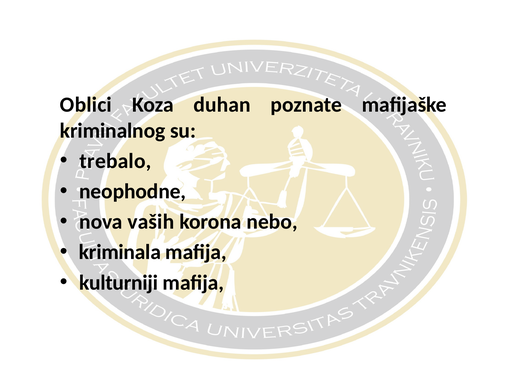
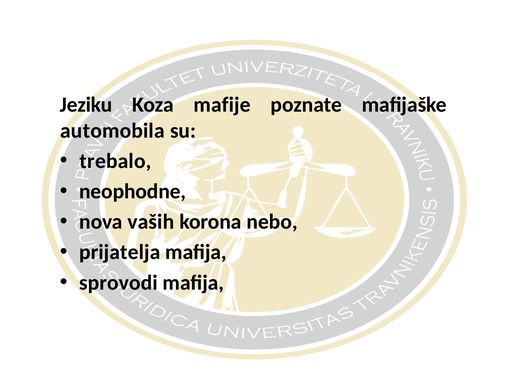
Oblici: Oblici -> Jeziku (86, 105)
duhan: duhan -> mafije (222, 105)
kriminalnog: kriminalnog -> automobila (112, 130)
kriminala: kriminala -> prijatelja (120, 252)
kulturniji: kulturniji -> sprovodi (118, 282)
